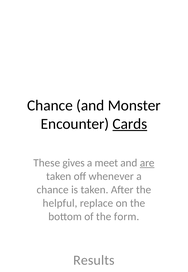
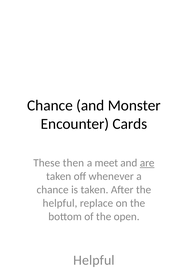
Cards underline: present -> none (130, 124)
gives: gives -> then (73, 163)
form: form -> open (127, 216)
Results: Results -> Helpful (94, 260)
